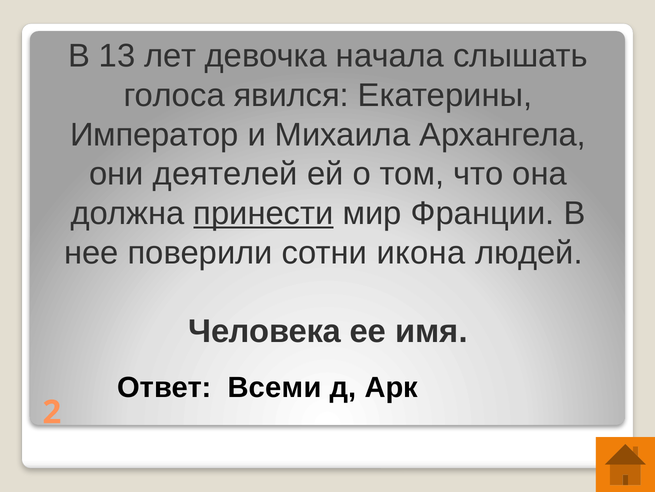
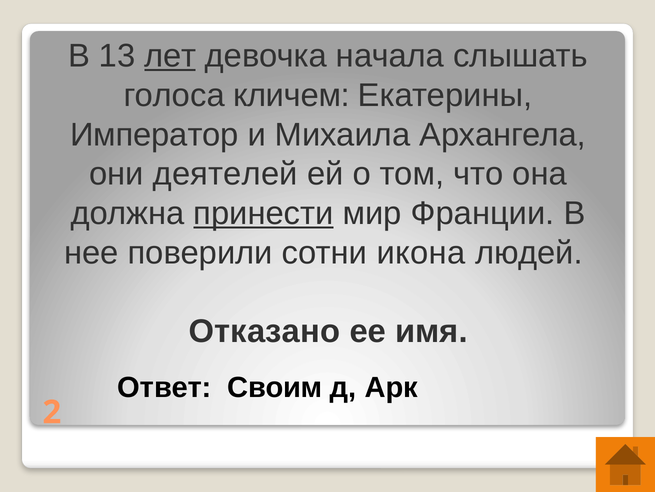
лет underline: none -> present (170, 56)
явился: явился -> кличем (291, 95)
Человека: Человека -> Отказано (264, 331)
Всеми: Всеми -> Своим (275, 387)
